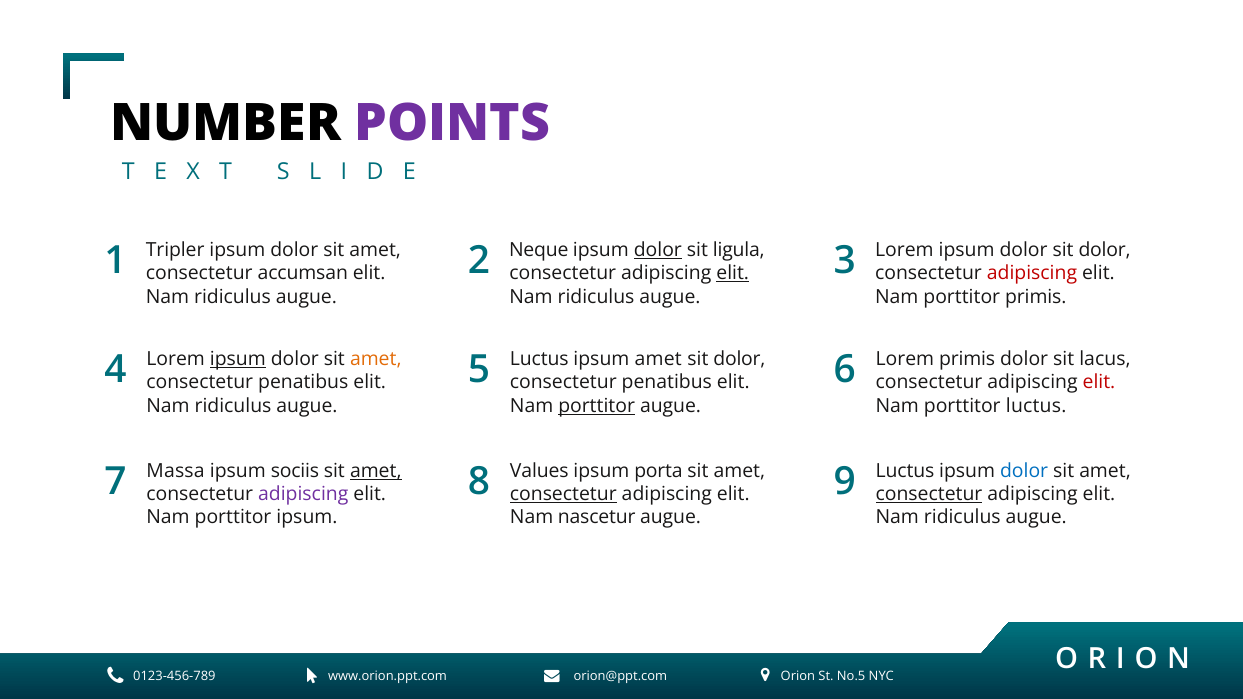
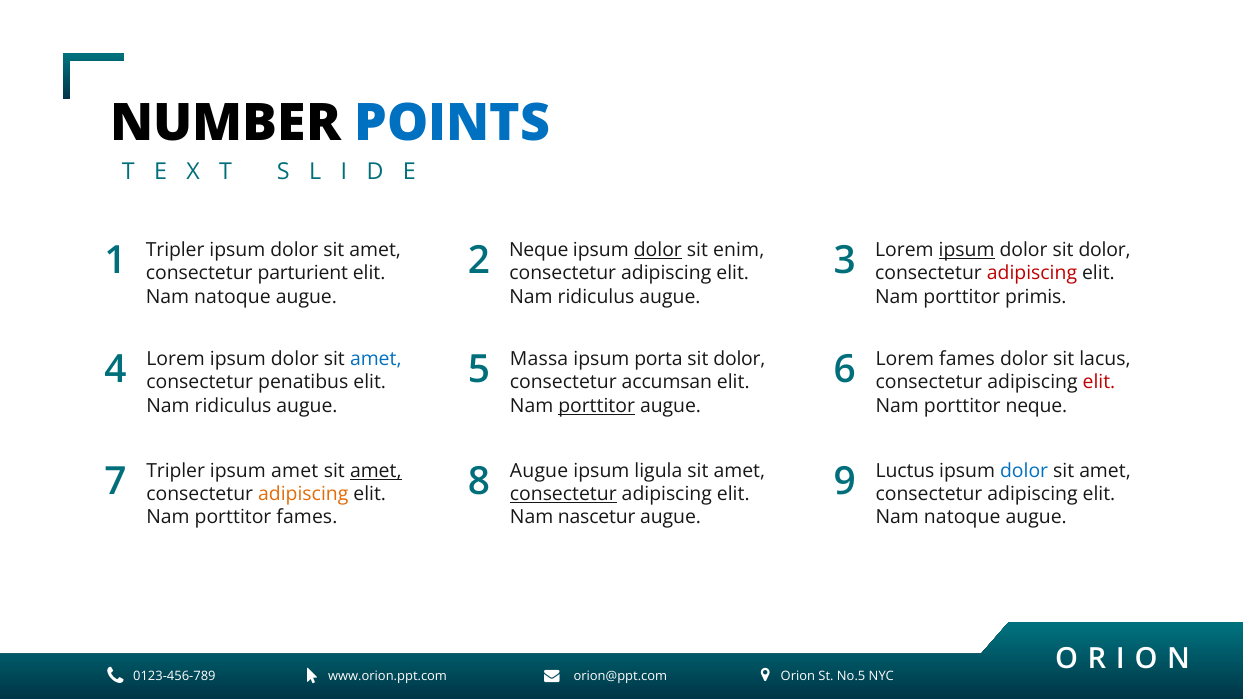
POINTS colour: purple -> blue (452, 123)
ligula: ligula -> enim (739, 250)
ipsum underline: none -> present (967, 250)
accumsan: accumsan -> parturient (303, 274)
elit underline: present -> none (733, 274)
ridiculus: ridiculus -> natoque (232, 297)
ipsum underline: present -> none (238, 359)
amet colour: orange -> blue (376, 359)
5 Luctus: Luctus -> Massa (539, 359)
ipsum amet: amet -> porta (658, 359)
Lorem primis: primis -> fames (967, 359)
penatibus: penatibus -> accumsan (667, 383)
porttitor luctus: luctus -> neque (1036, 406)
7 Massa: Massa -> Tripler (176, 471)
ipsum sociis: sociis -> amet (295, 471)
8 Values: Values -> Augue (539, 471)
porta: porta -> ligula (658, 471)
adipiscing colour: purple -> orange (303, 494)
consectetur underline: present -> none (929, 494)
porttitor ipsum: ipsum -> fames (307, 518)
ridiculus: ridiculus -> natoque (962, 518)
